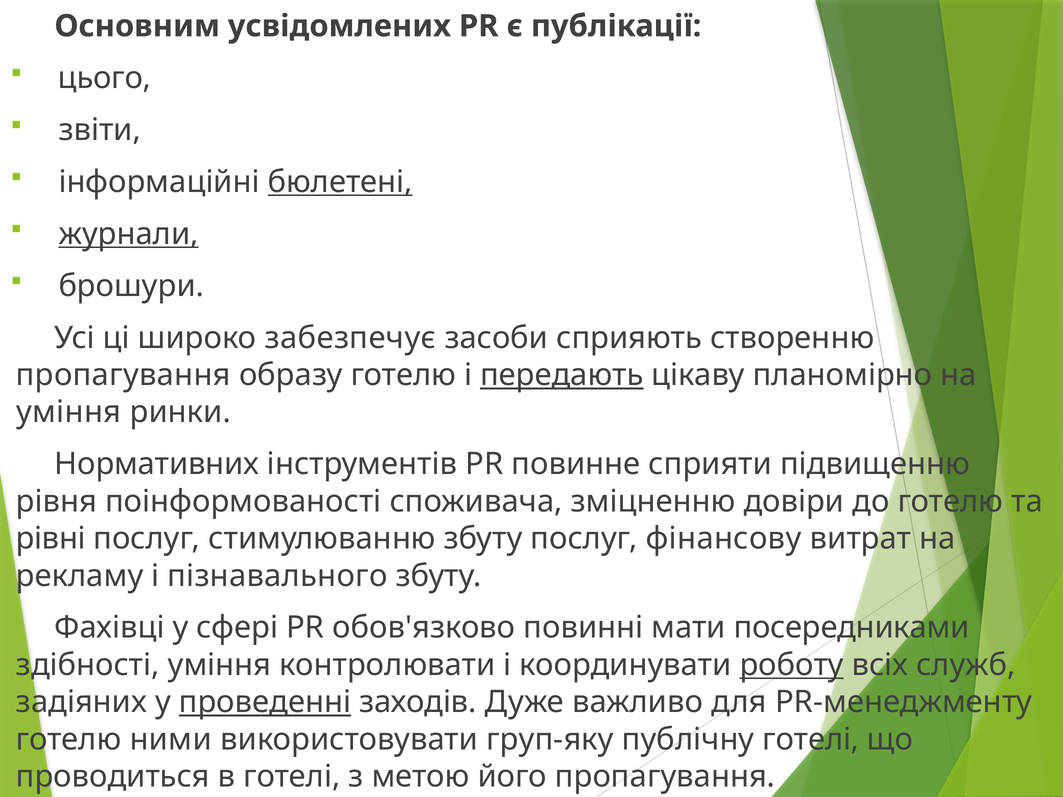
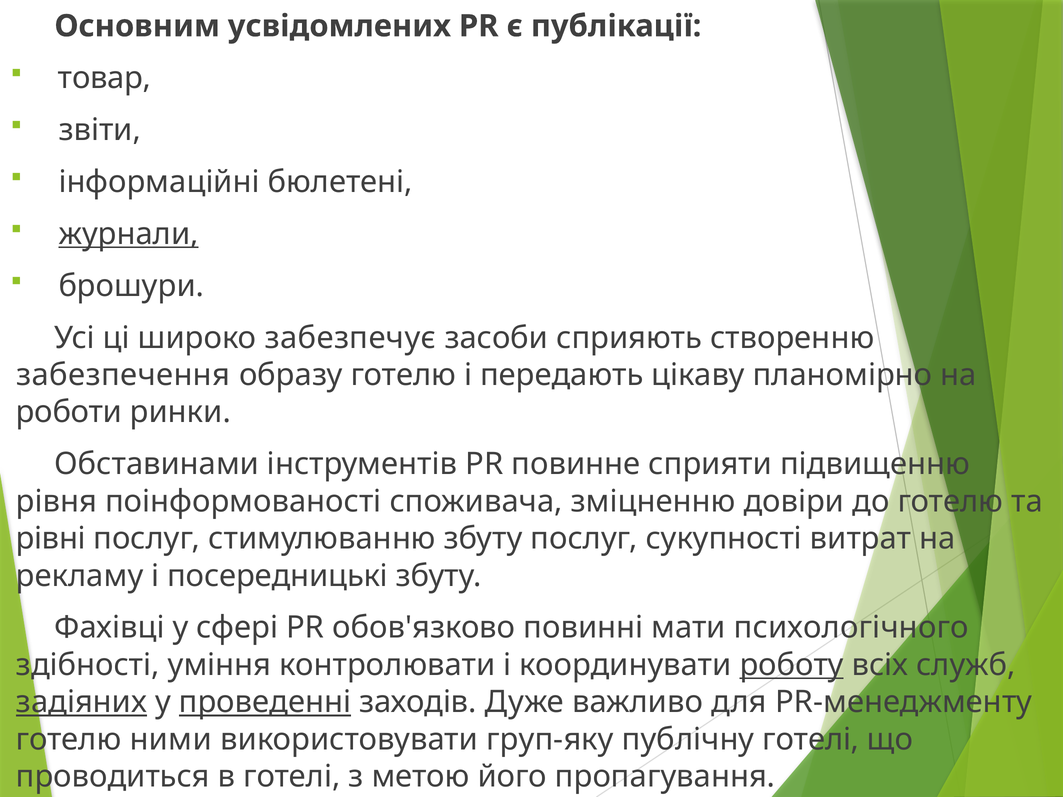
цього: цього -> товар (105, 78)
бюлетені underline: present -> none (340, 182)
пропагування: пропагування -> забезпечення (123, 375)
передають underline: present -> none (562, 375)
уміння: уміння -> роботи (69, 412)
Нормативних: Нормативних -> Обставинами (157, 464)
фінансову: фінансову -> сукупності (724, 539)
пізнавального: пізнавального -> посередницькі (278, 576)
посередниками: посередниками -> психологічного (851, 628)
задіяних underline: none -> present (82, 702)
